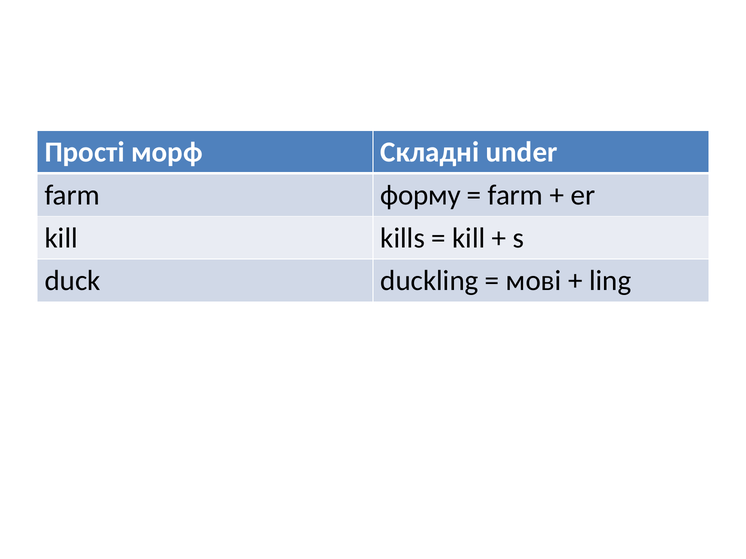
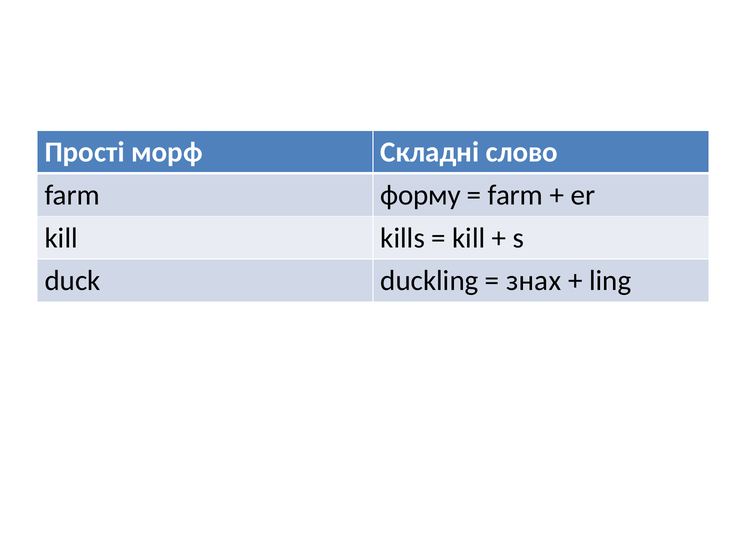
under: under -> слово (522, 152)
мові: мові -> знах (534, 281)
